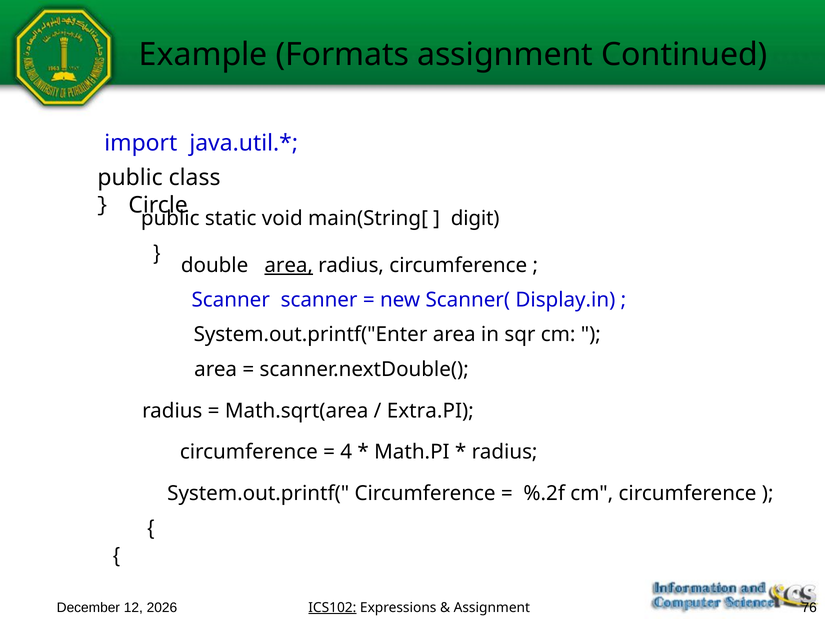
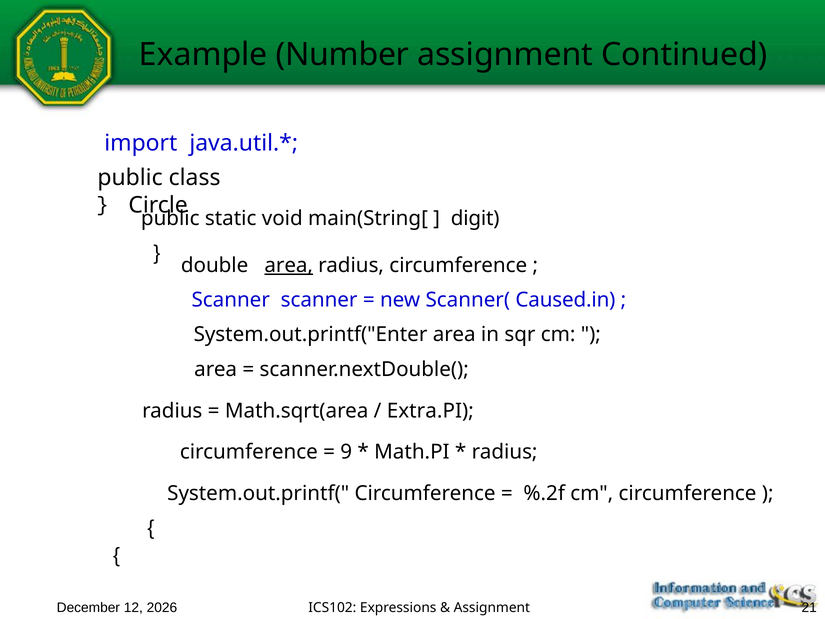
Formats: Formats -> Number (342, 54)
Display.in: Display.in -> Caused.in (565, 300)
4: 4 -> 9 (346, 452)
ICS102 underline: present -> none (332, 607)
76: 76 -> 21 (809, 607)
